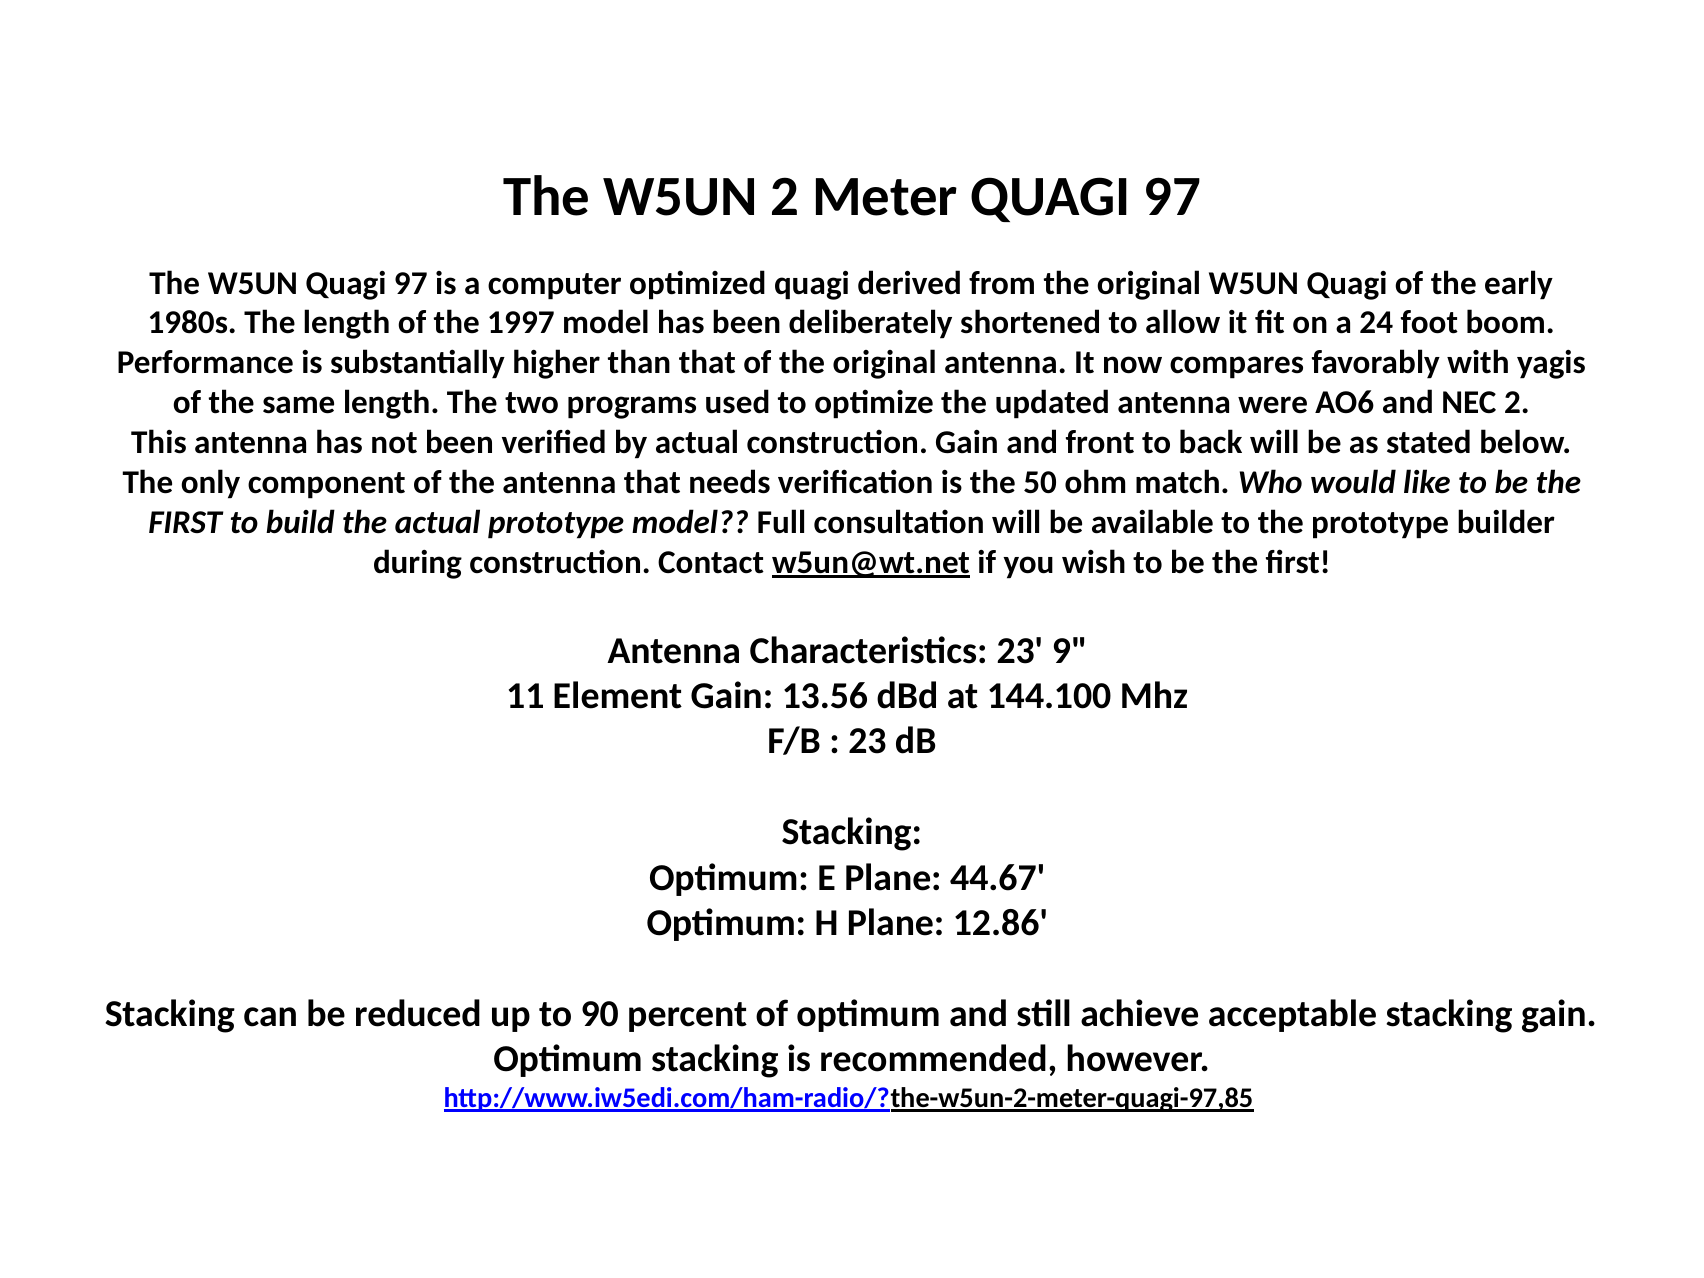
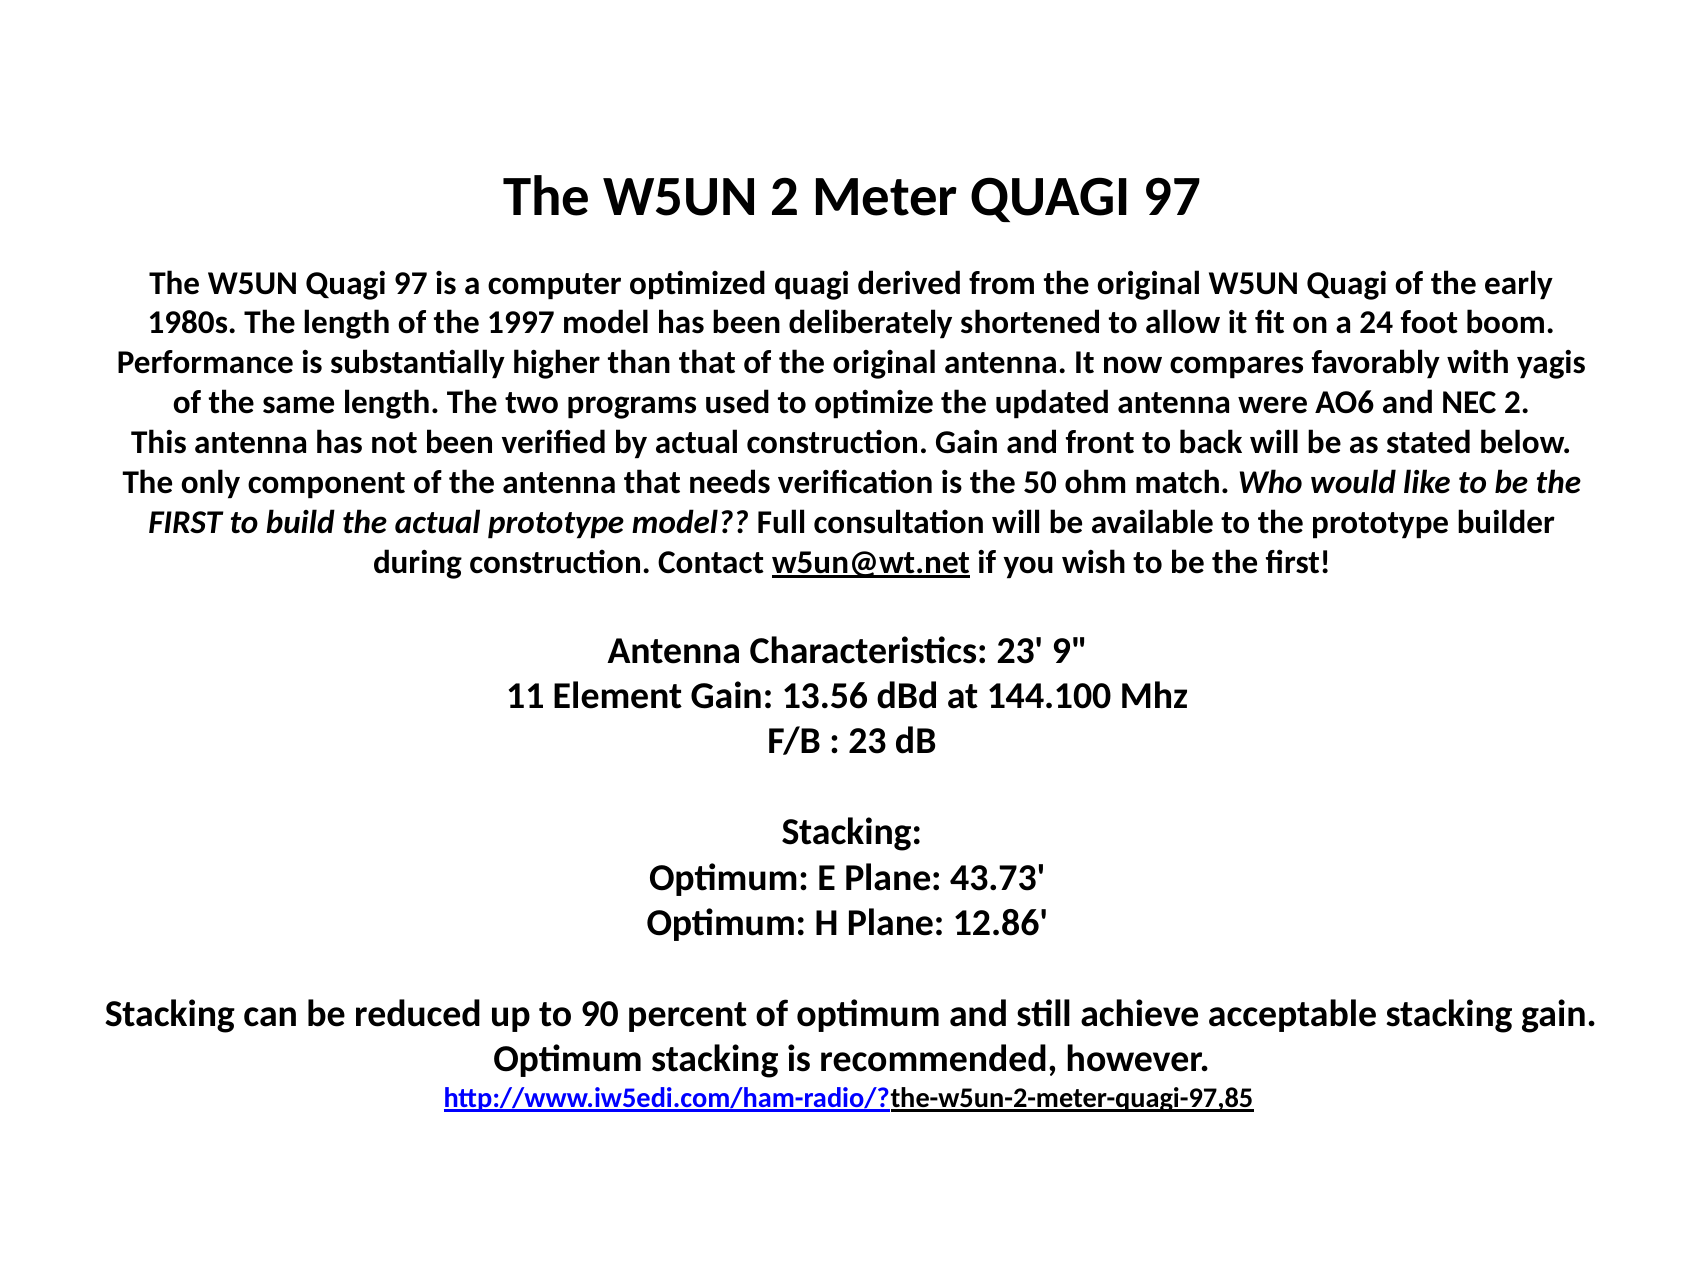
44.67: 44.67 -> 43.73 (998, 878)
